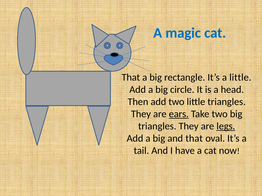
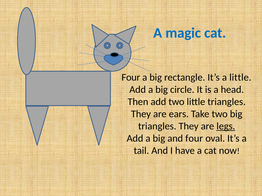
That: That -> Four (131, 77)
ears underline: present -> none (179, 114)
and that: that -> four (194, 139)
